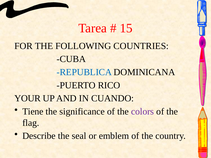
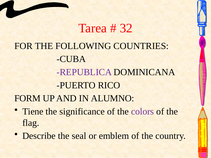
15: 15 -> 32 (126, 28)
REPUBLICA colour: blue -> purple (84, 72)
YOUR: YOUR -> FORM (27, 99)
CUANDO: CUANDO -> ALUMNO (113, 99)
